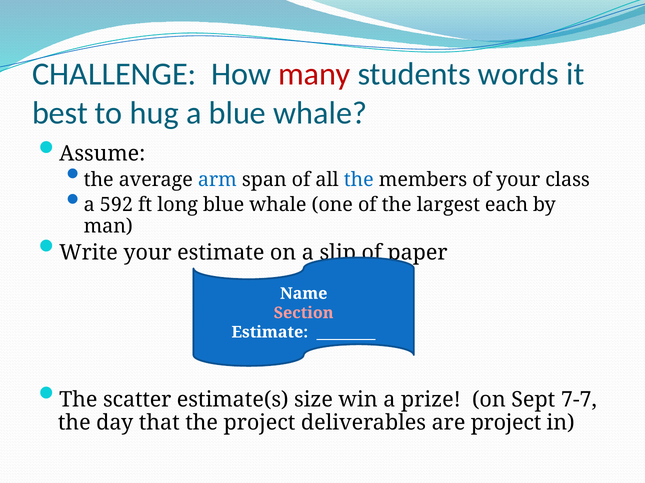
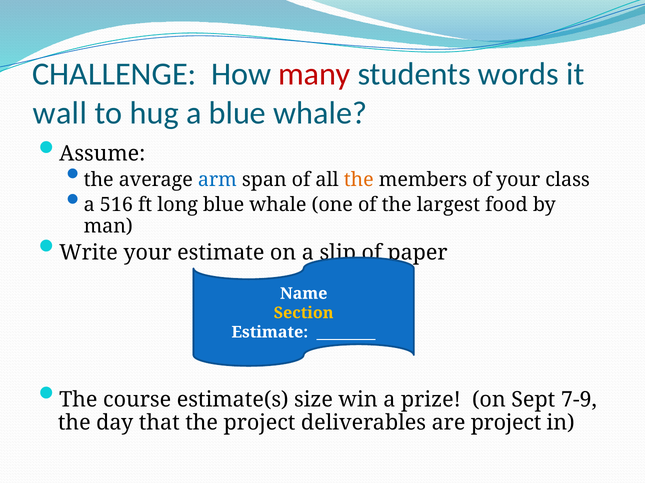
best: best -> wall (60, 113)
the colour: blue -> orange (359, 180)
592: 592 -> 516 (116, 205)
each: each -> food (506, 205)
Section colour: pink -> yellow (304, 313)
scatter: scatter -> course (137, 400)
7-7: 7-7 -> 7-9 (579, 400)
